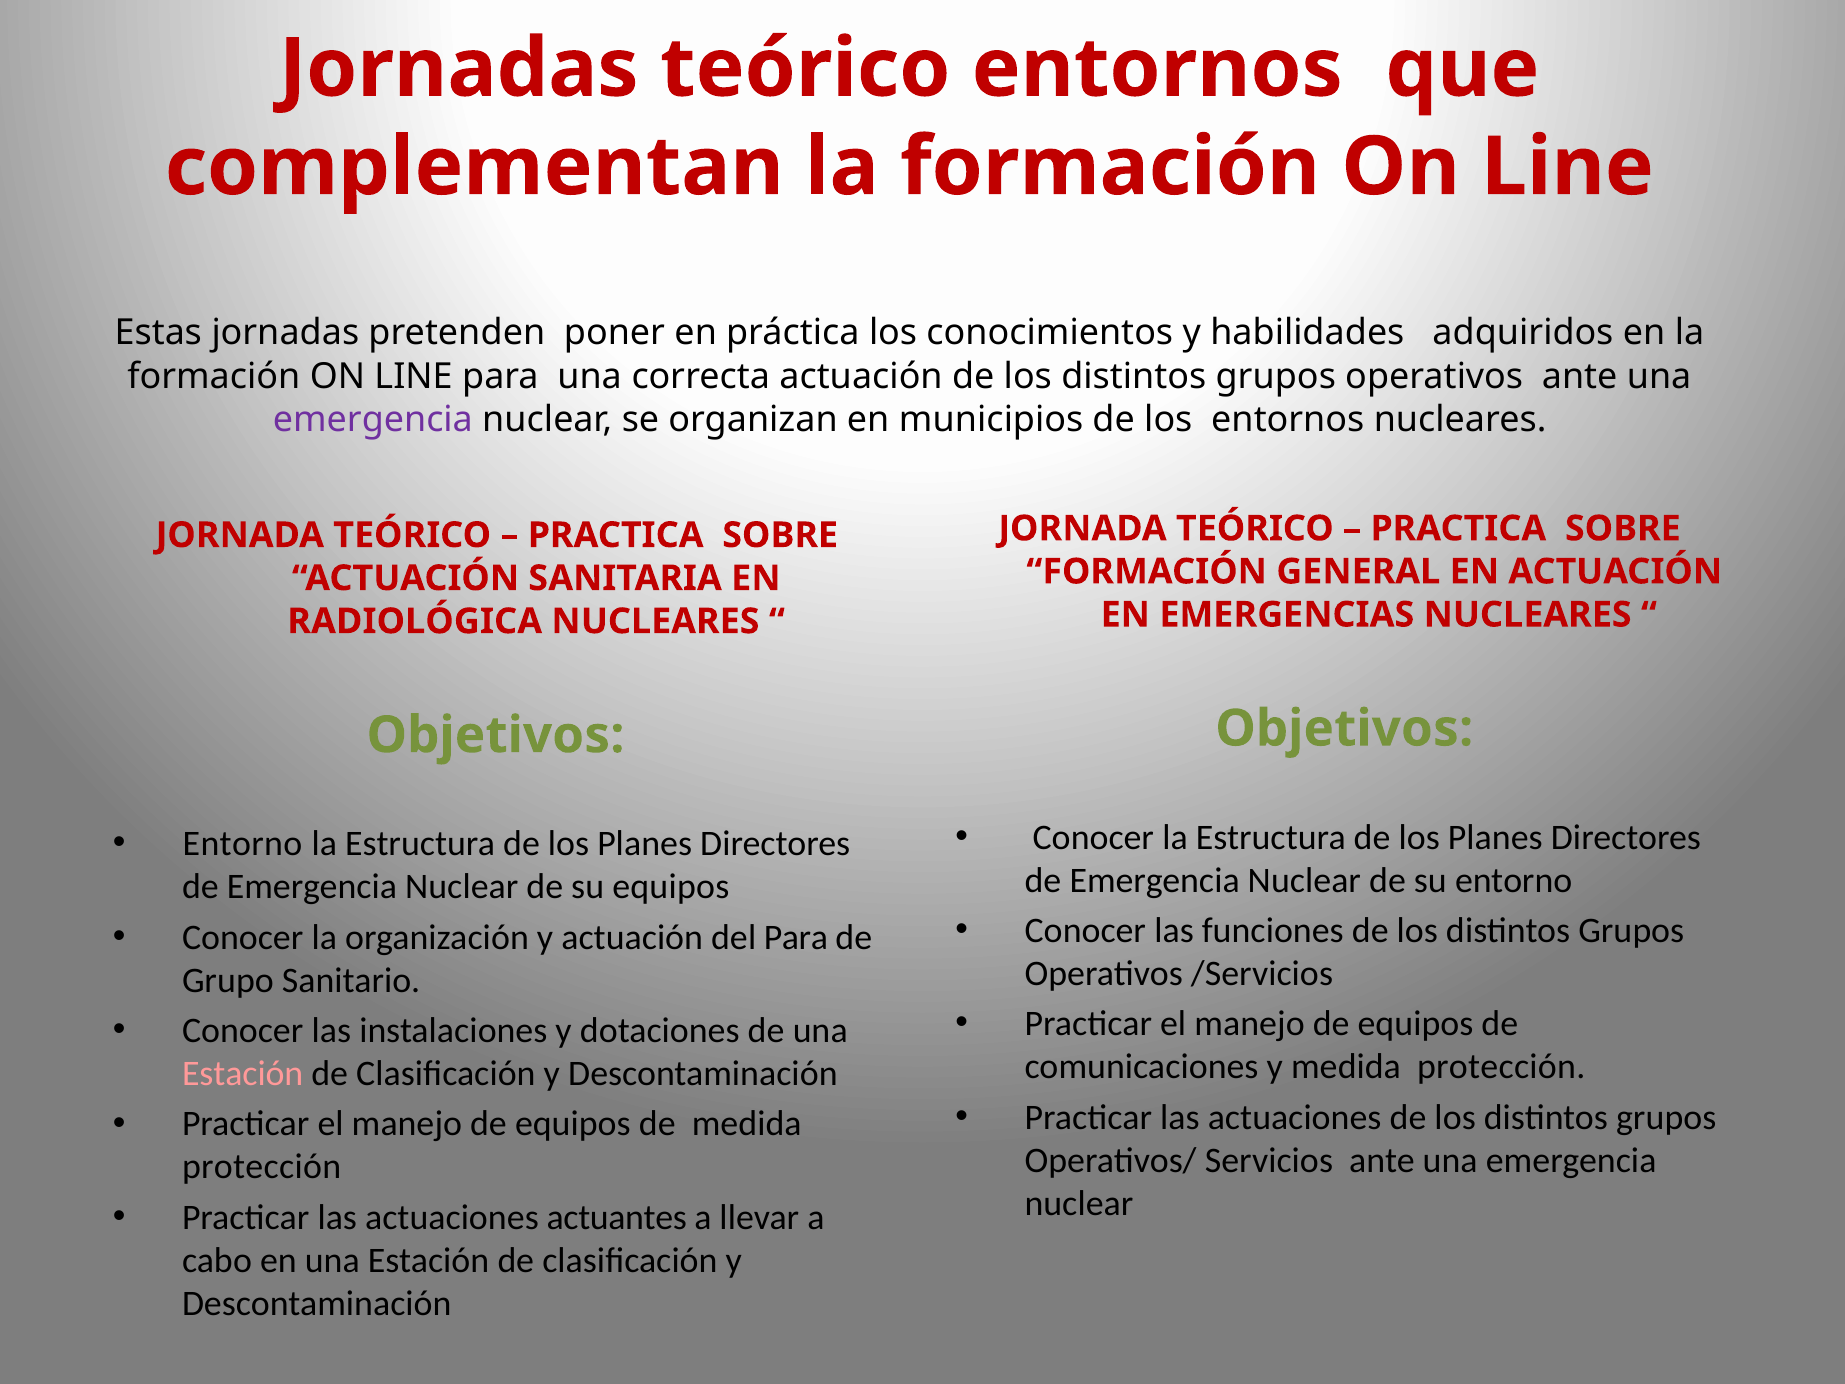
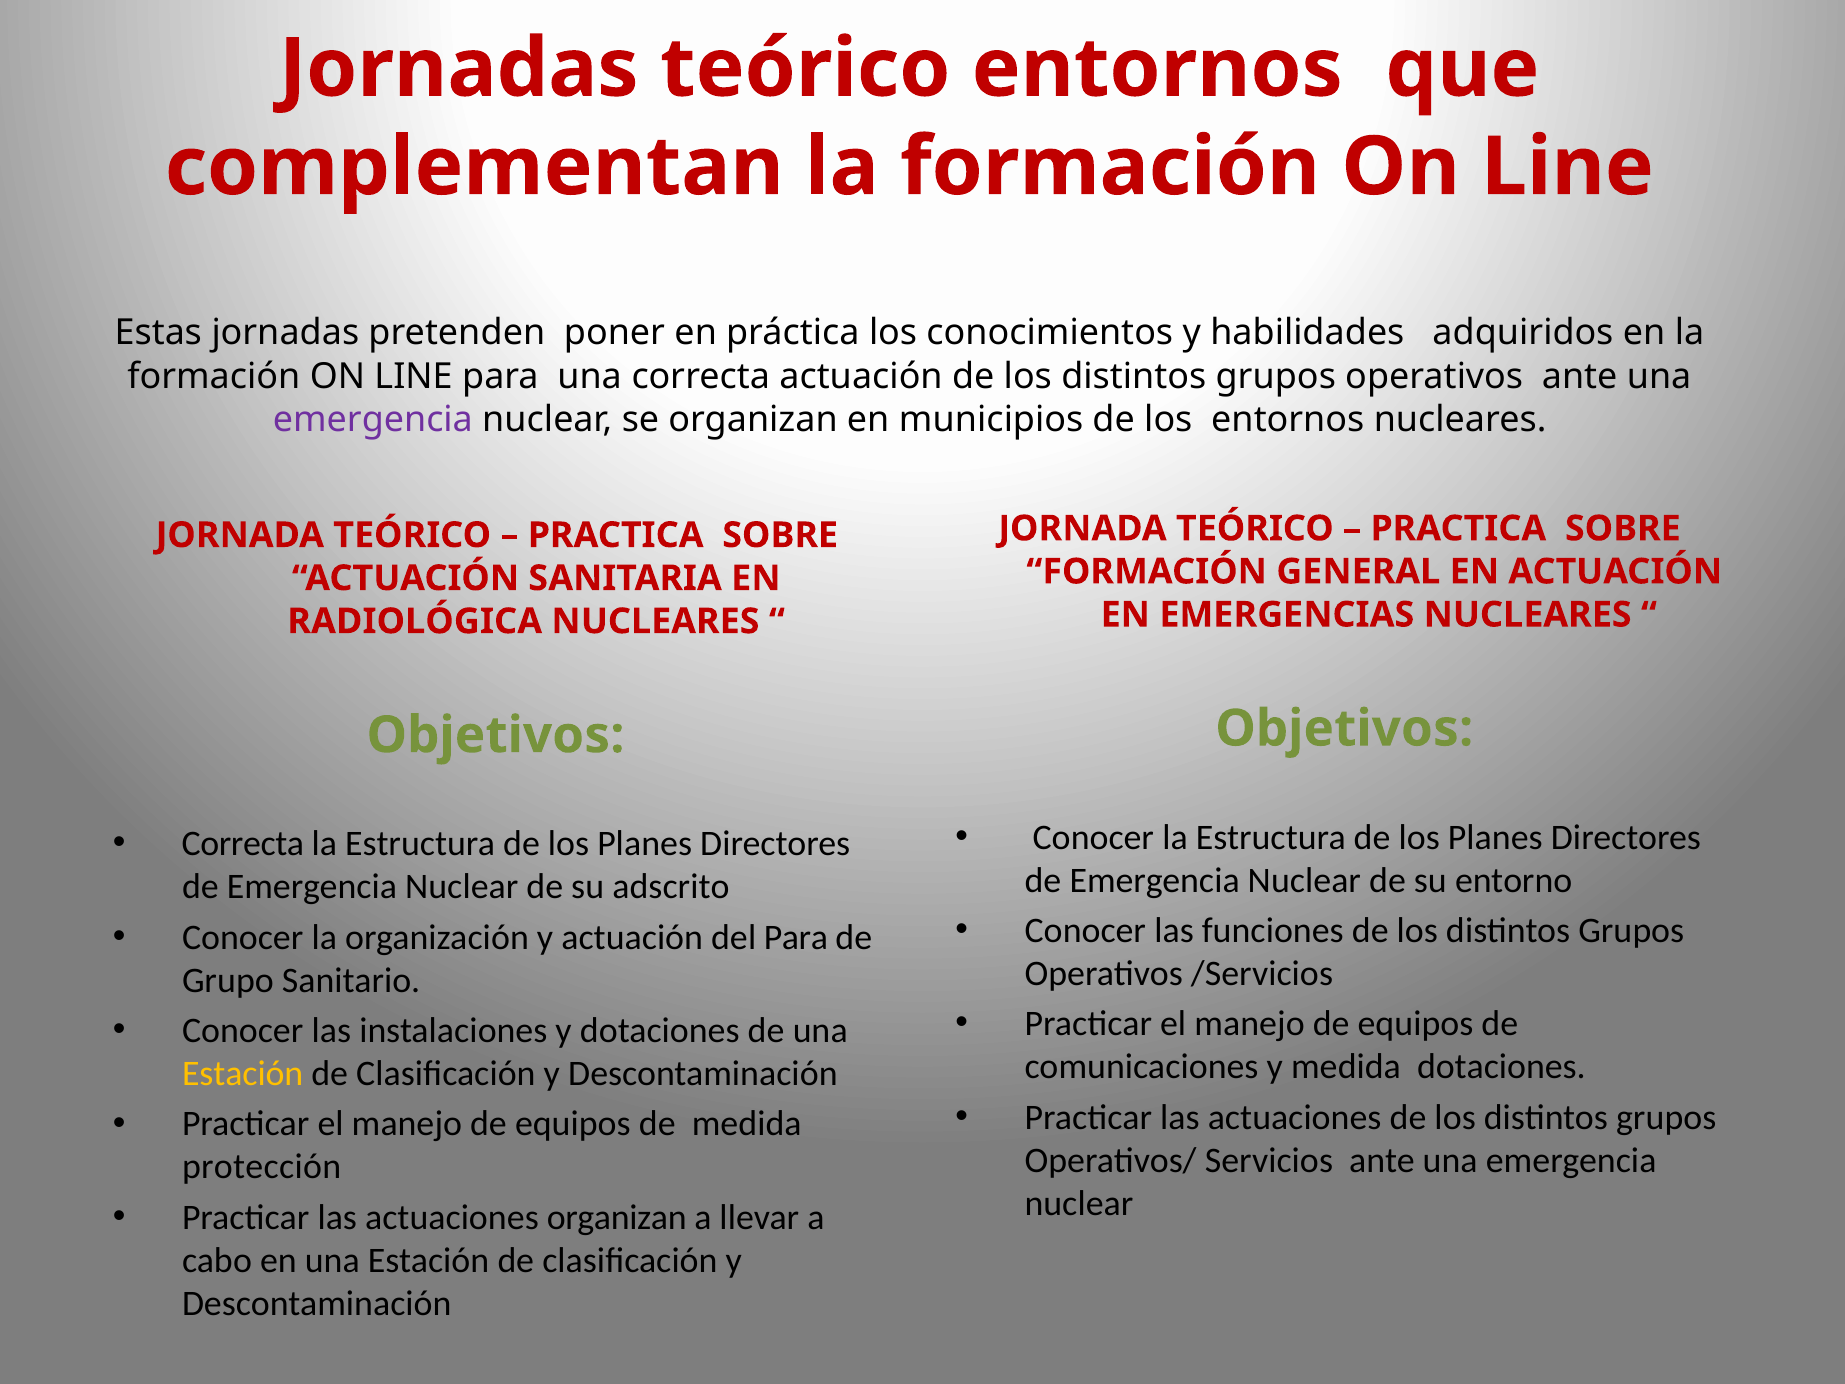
Entorno: Entorno -> Correcta (243, 844)
su equipos: equipos -> adscrito (671, 887)
y medida protección: protección -> dotaciones (1501, 1067)
Estación colour: pink -> yellow (243, 1074)
actuaciones actuantes: actuantes -> organizan (617, 1217)
